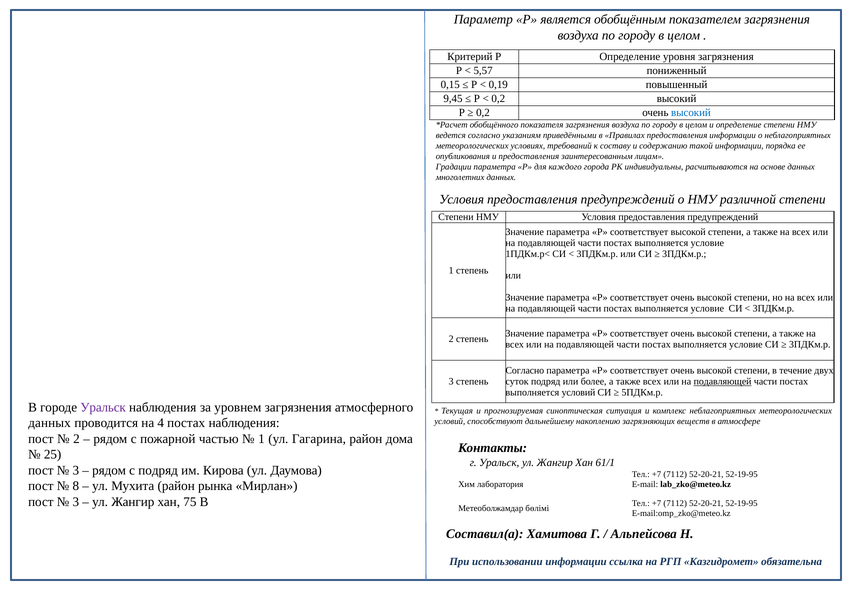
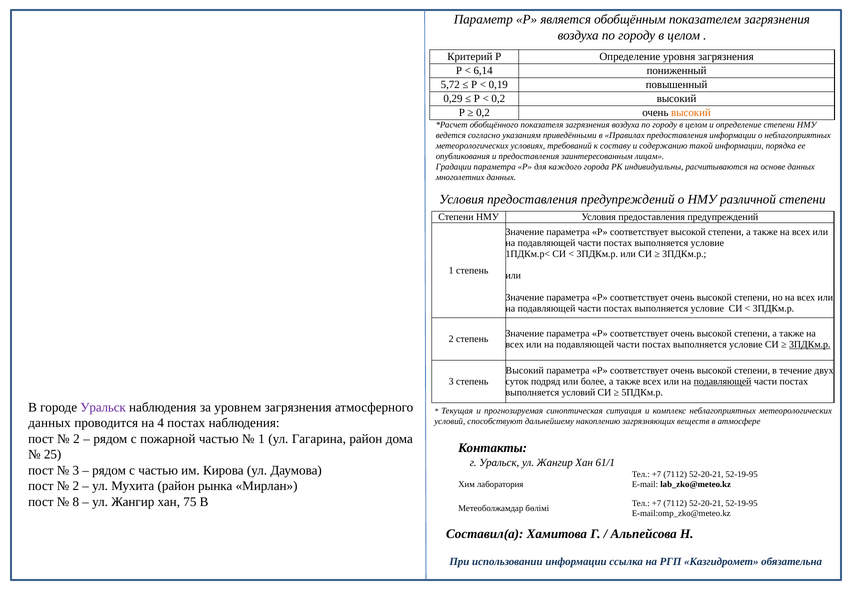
5,57: 5,57 -> 6,14 (483, 71)
0,15: 0,15 -> 5,72 (450, 85)
9,45: 9,45 -> 0,29 (453, 99)
высокий colour: blue -> orange (691, 113)
3ПДКм.р underline: none -> present (810, 344)
Согласно: Согласно -> Высокий (525, 371)
с подряд: подряд -> частью (158, 470)
8: 8 -> 2 (76, 486)
3: 3 -> 8 (76, 502)
